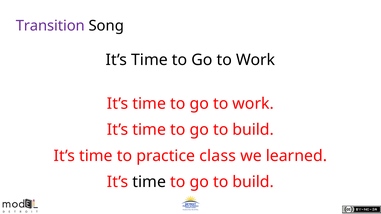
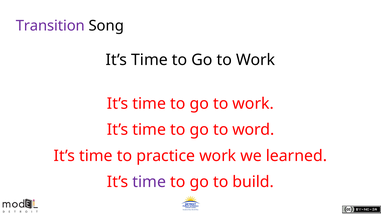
build: build -> word (253, 130)
practice class: class -> work (218, 156)
time colour: black -> purple (149, 182)
